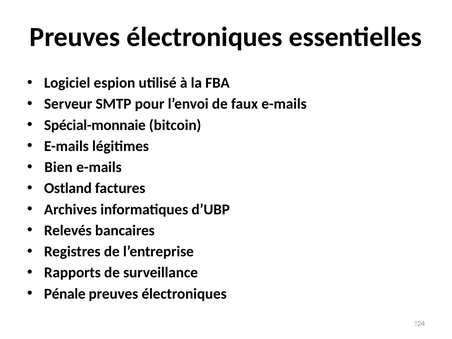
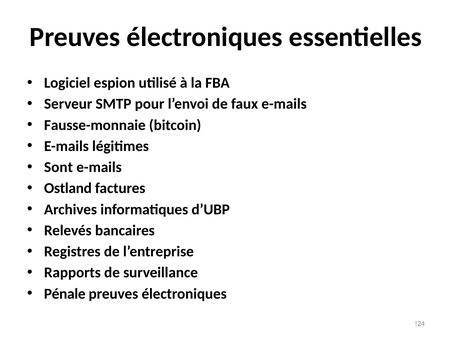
Spécial-monnaie: Spécial-monnaie -> Fausse-monnaie (95, 125)
Bien: Bien -> Sont (58, 167)
